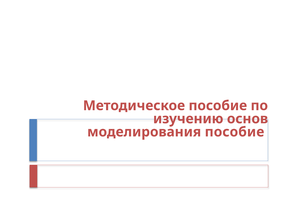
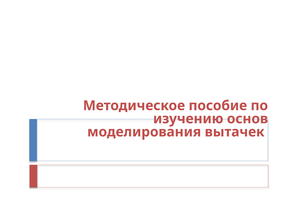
моделирования пособие: пособие -> вытачек (235, 132)
